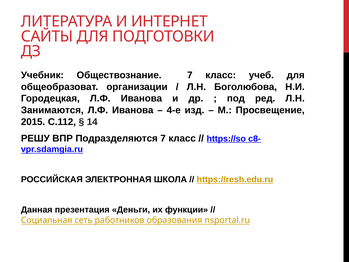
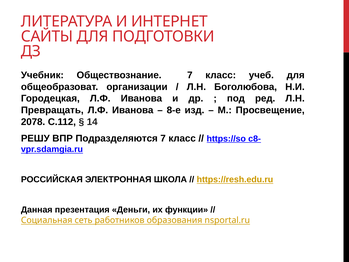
Занимаются: Занимаются -> Превращать (52, 110)
4-е: 4-е -> 8-е (174, 110)
2015: 2015 -> 2078 (33, 122)
